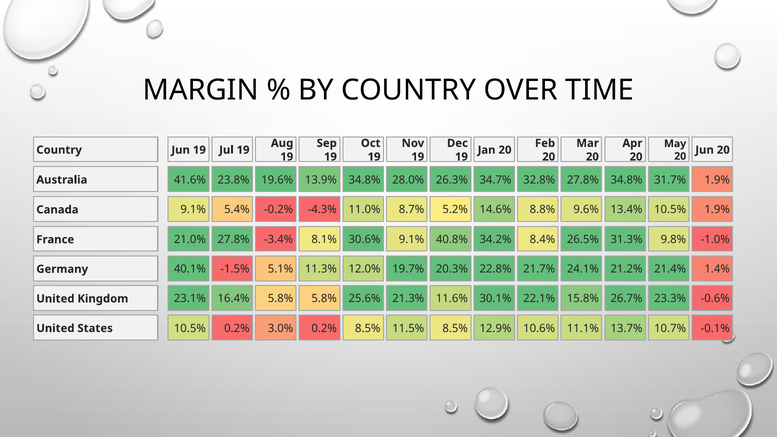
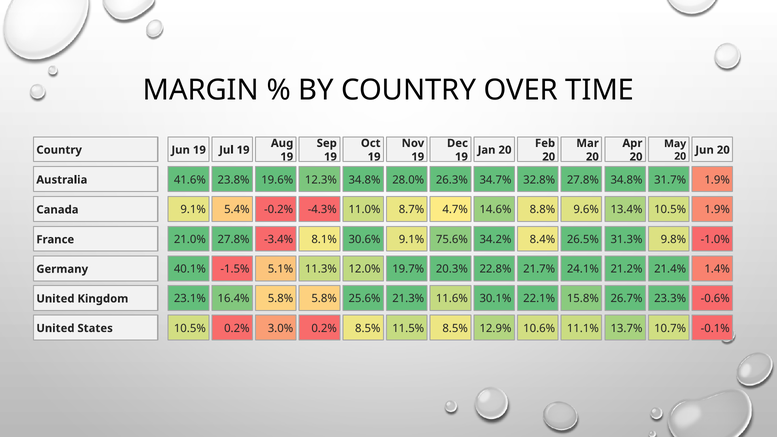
13.9%: 13.9% -> 12.3% (321, 180)
5.2%: 5.2% -> 4.7% (455, 210)
40.8%: 40.8% -> 75.6% (452, 240)
